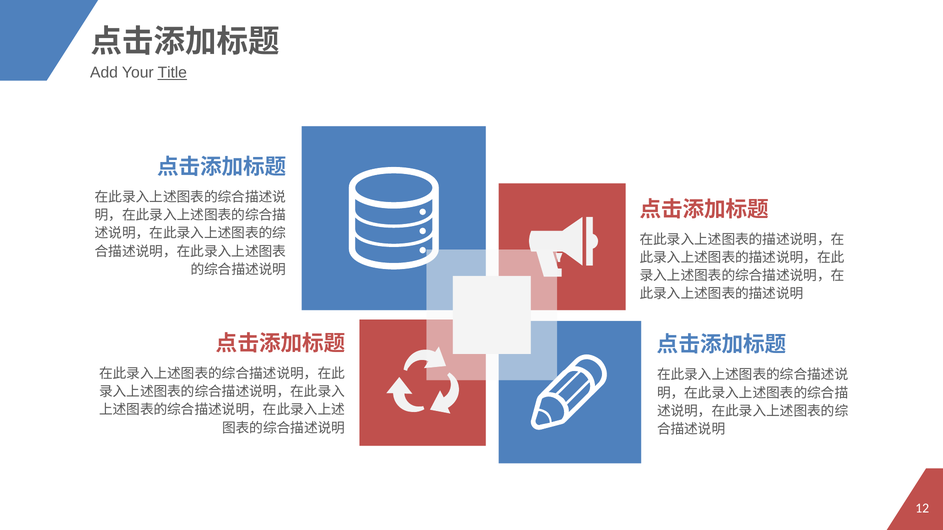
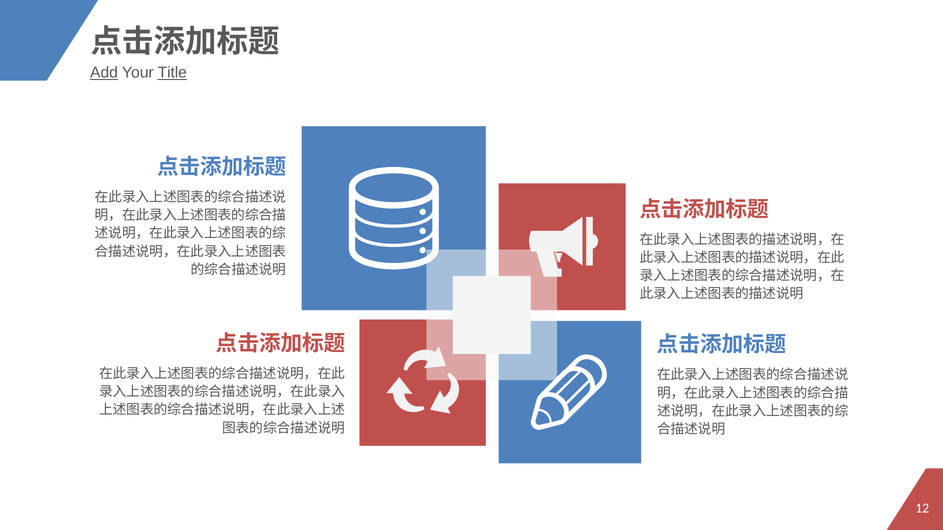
Add underline: none -> present (104, 73)
